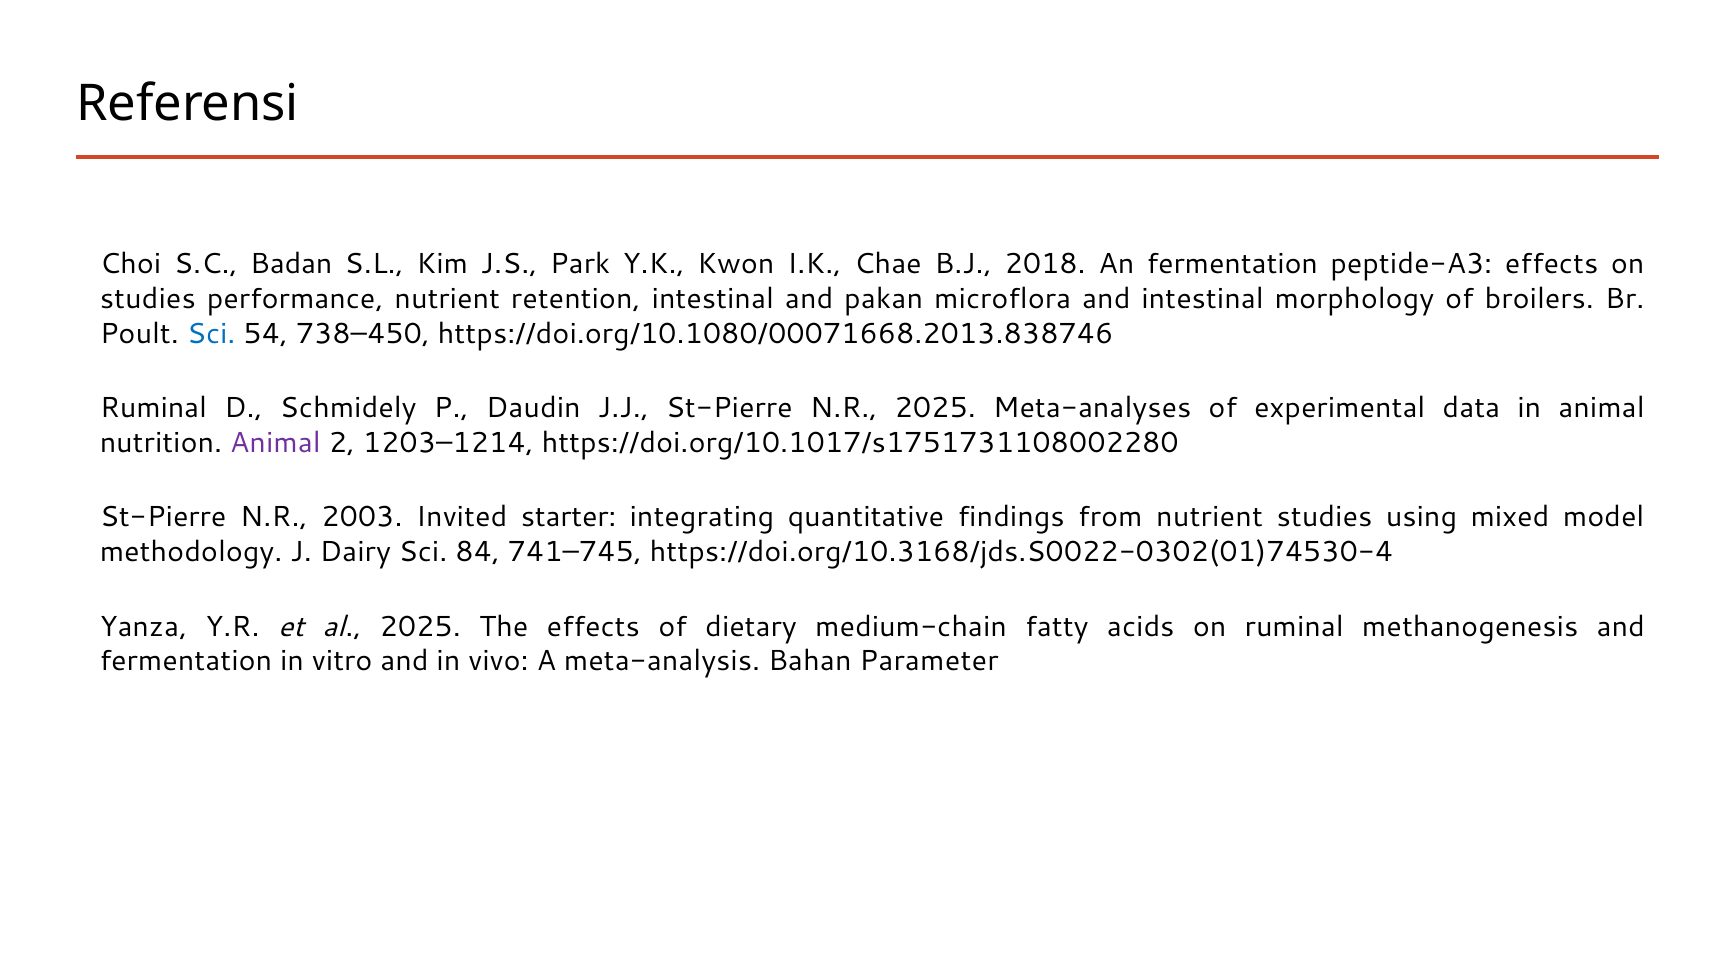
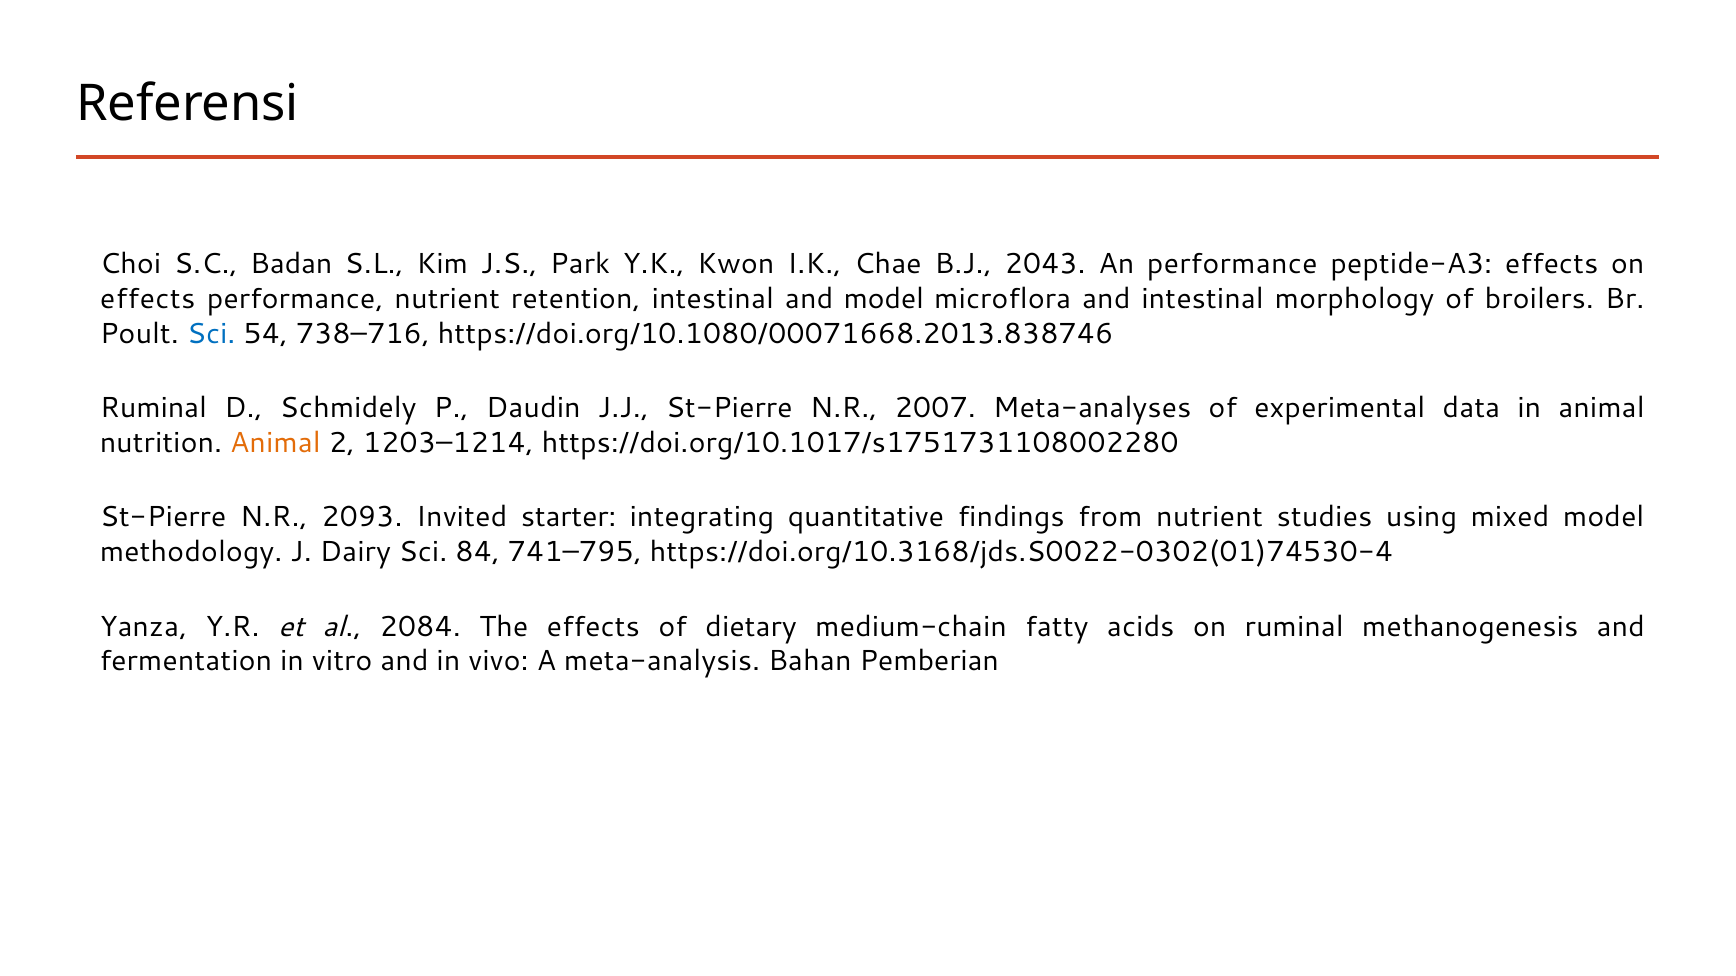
2018: 2018 -> 2043 (1045, 265)
An fermentation: fermentation -> performance (1232, 265)
studies: studies -> effects (148, 299)
and pakan: pakan -> model (884, 299)
738–450: 738–450 -> 738–716 (363, 334)
N.R 2025: 2025 -> 2007 (935, 408)
Animal colour: purple -> orange (275, 443)
2003: 2003 -> 2093 (362, 518)
741–745: 741–745 -> 741–795 (575, 552)
al 2025: 2025 -> 2084 (420, 627)
Parameter: Parameter -> Pemberian (929, 661)
